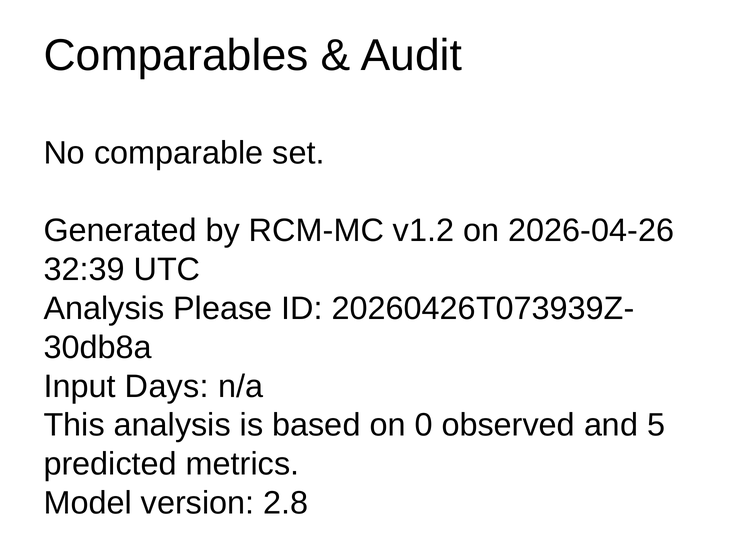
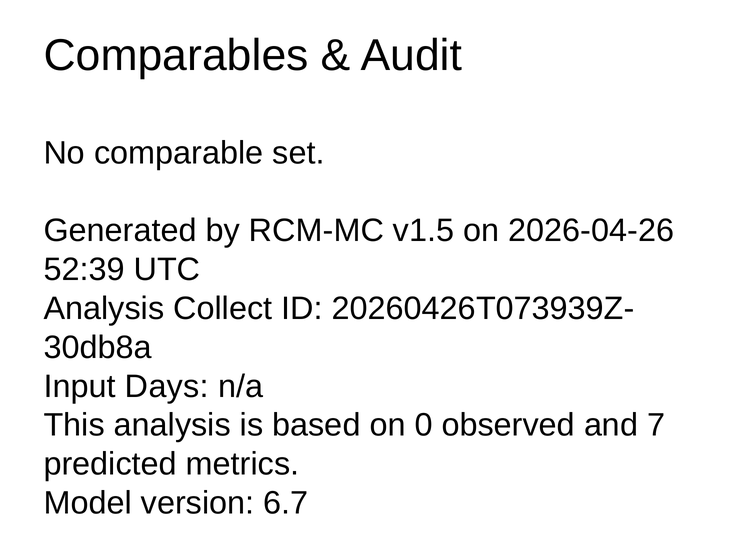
v1.2: v1.2 -> v1.5 (424, 231)
32:39: 32:39 -> 52:39 (84, 270)
Please: Please -> Collect (223, 308)
5: 5 -> 7 (656, 425)
2.8: 2.8 -> 6.7 (286, 503)
